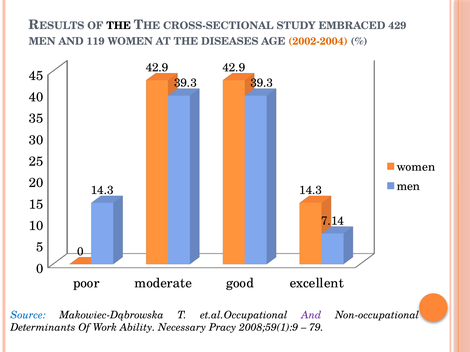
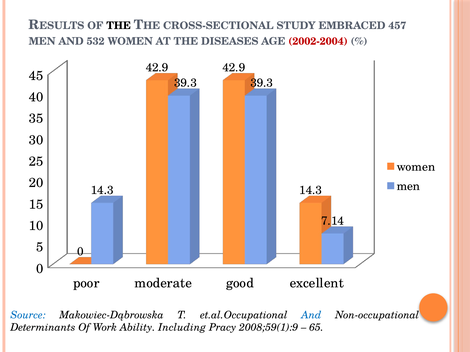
429: 429 -> 457 (397, 26)
119: 119 -> 532 (96, 41)
2002-2004 colour: orange -> red (318, 41)
And colour: purple -> blue (311, 315)
Necessary: Necessary -> Including (182, 328)
79: 79 -> 65 (316, 328)
